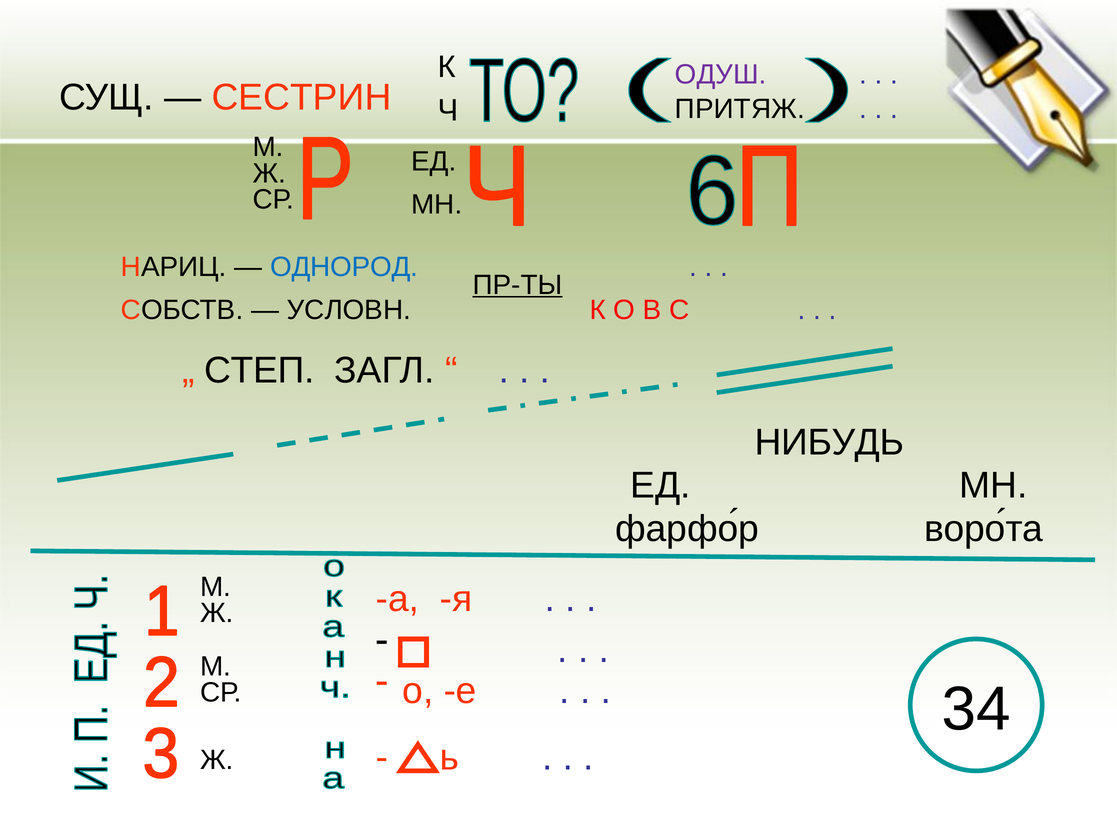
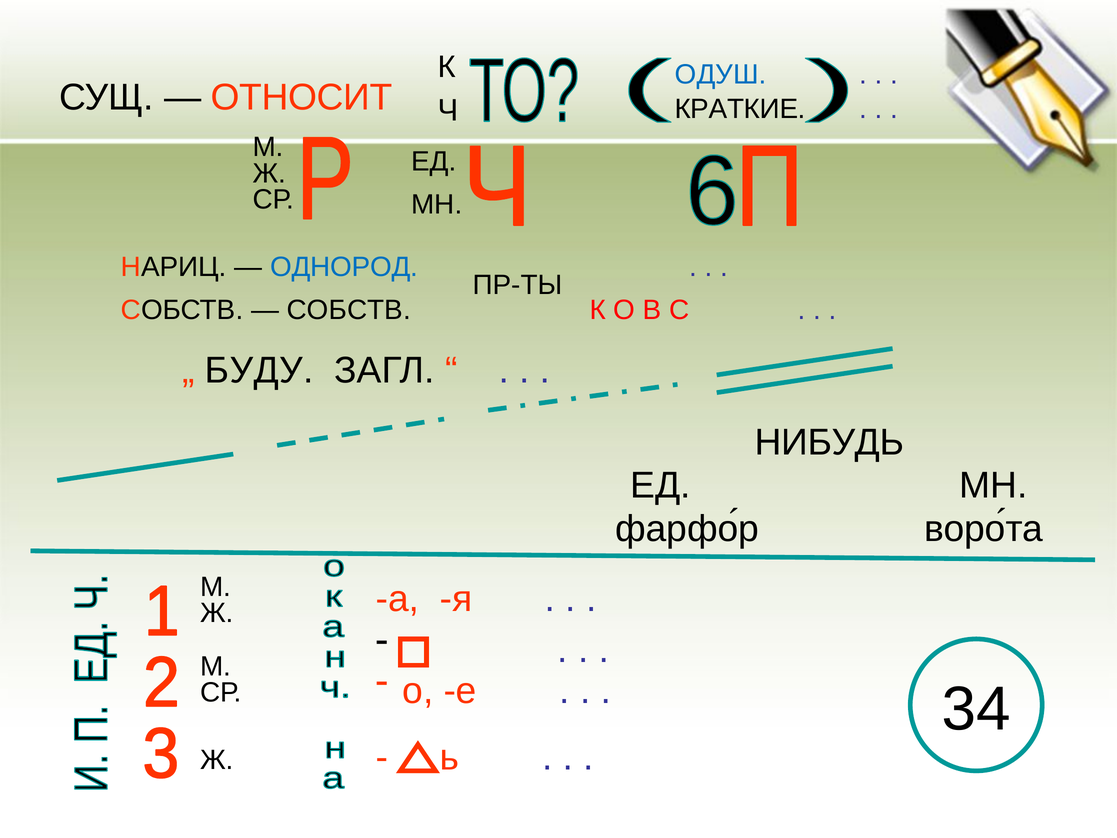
ОДУШ colour: purple -> blue (721, 75)
СЕСТРИН: СЕСТРИН -> ОТНОСИТ (302, 98)
ПРИТЯЖ: ПРИТЯЖ -> КРАТКИЕ (740, 109)
ПР-ТЫ underline: present -> none (518, 285)
УСЛОВН: УСЛОВН -> СОБСТВ (349, 310)
СТЕП: СТЕП -> БУДУ (259, 370)
